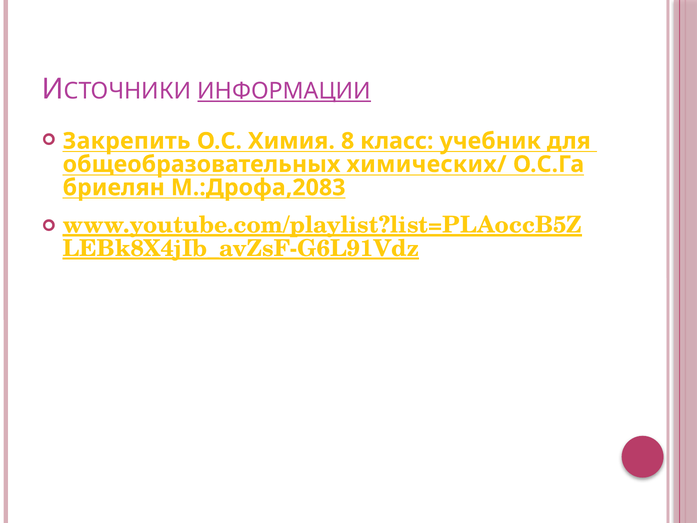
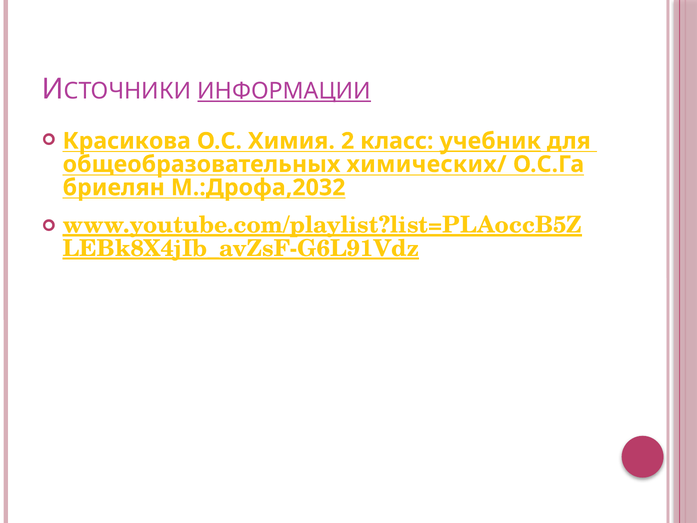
Закрепить: Закрепить -> Красикова (127, 141)
8: 8 -> 2 (348, 141)
учебник underline: none -> present (490, 141)
М.:Дрофа,2083: М.:Дрофа,2083 -> М.:Дрофа,2032 (258, 187)
